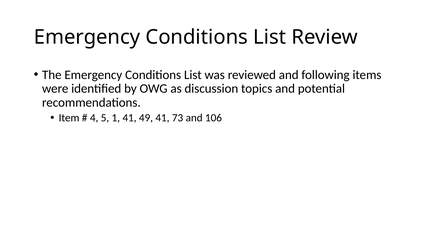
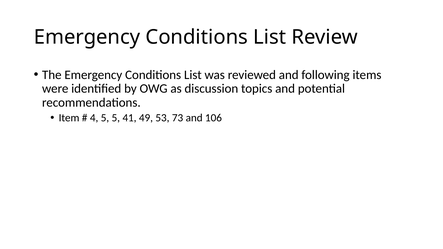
5 1: 1 -> 5 (116, 118)
49 41: 41 -> 53 (162, 118)
